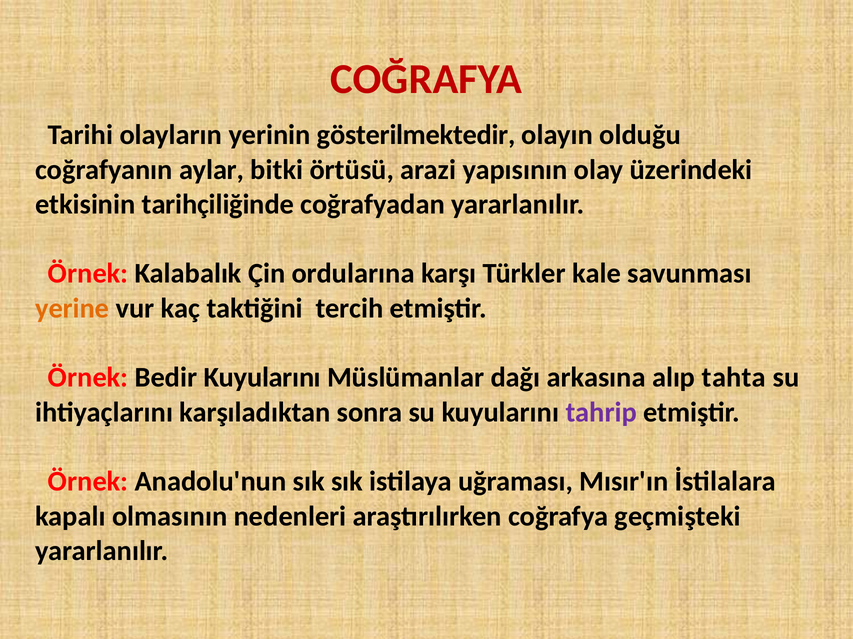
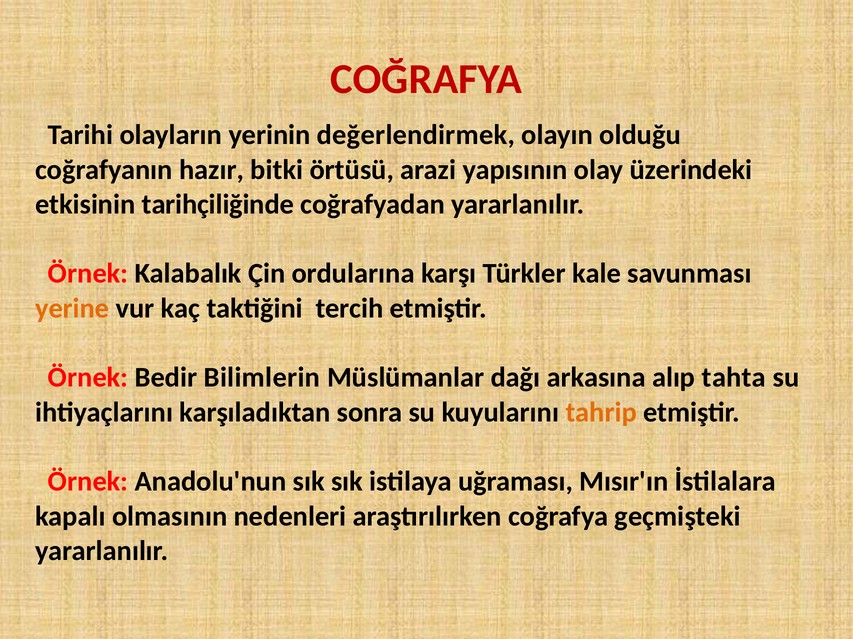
gösterilmektedir: gösterilmektedir -> değerlendirmek (416, 135)
aylar: aylar -> hazır (212, 170)
Bedir Kuyularını: Kuyularını -> Bilimlerin (262, 378)
tahrip colour: purple -> orange (601, 413)
